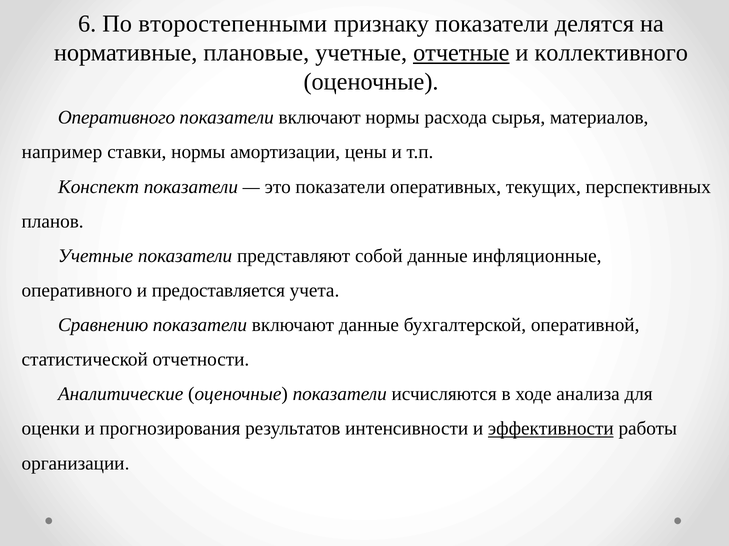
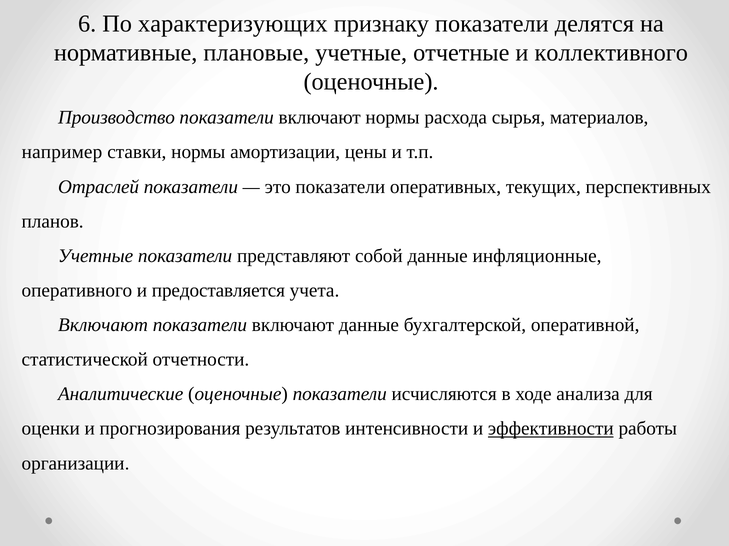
второстепенными: второстепенными -> характеризующих (233, 24)
отчетные underline: present -> none (461, 53)
Оперативного: Оперативного -> Производство (116, 118)
Конспект: Конспект -> Отраслей (99, 187)
Сравнению: Сравнению -> Включают (103, 325)
